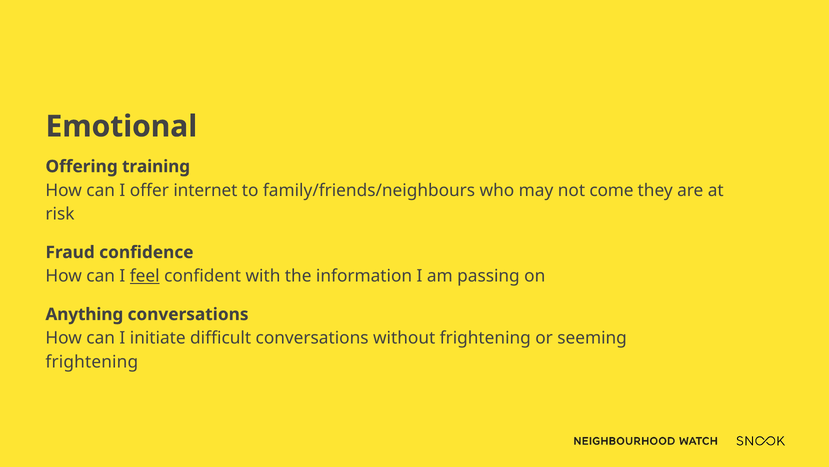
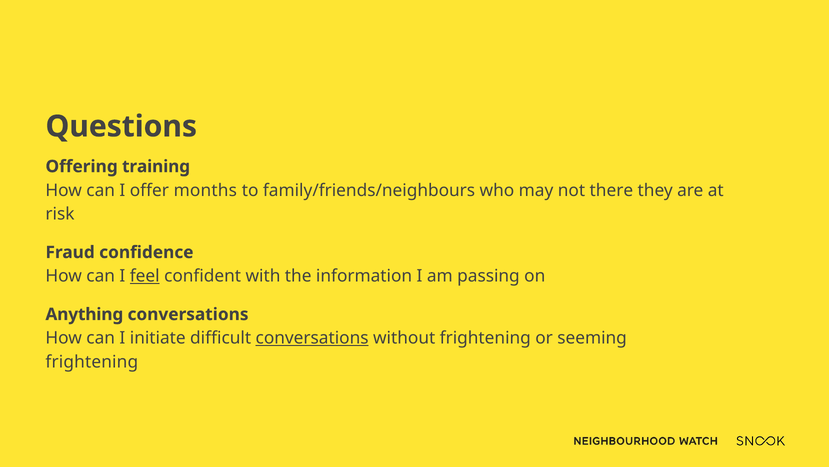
Emotional: Emotional -> Questions (121, 126)
internet: internet -> months (205, 190)
come: come -> there (611, 190)
conversations underline: none -> present (312, 338)
